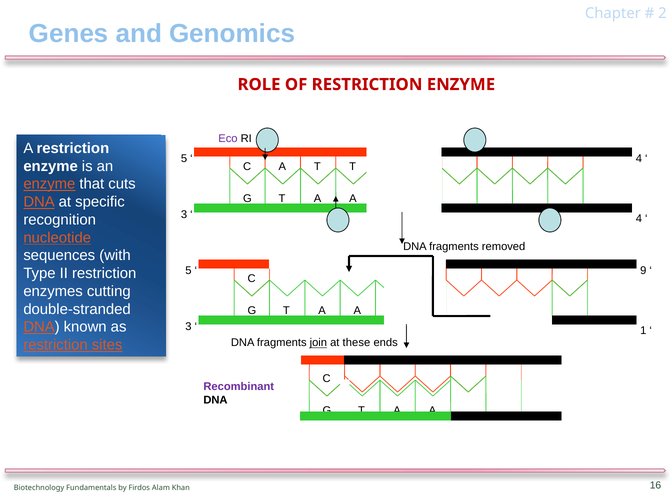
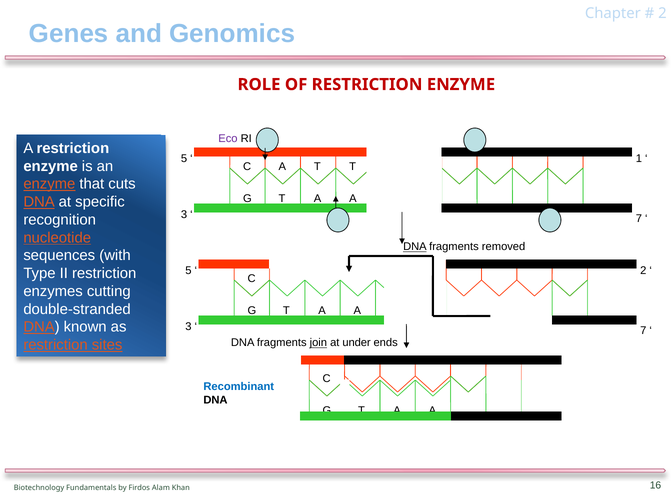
4: 4 -> 1 (639, 159)
4: 4 -> 7 (639, 219)
DNA underline: none -> present (415, 247)
9: 9 -> 2 (643, 271)
1: 1 -> 7 (643, 331)
these: these -> under (357, 343)
Recombinant colour: purple -> blue (239, 387)
